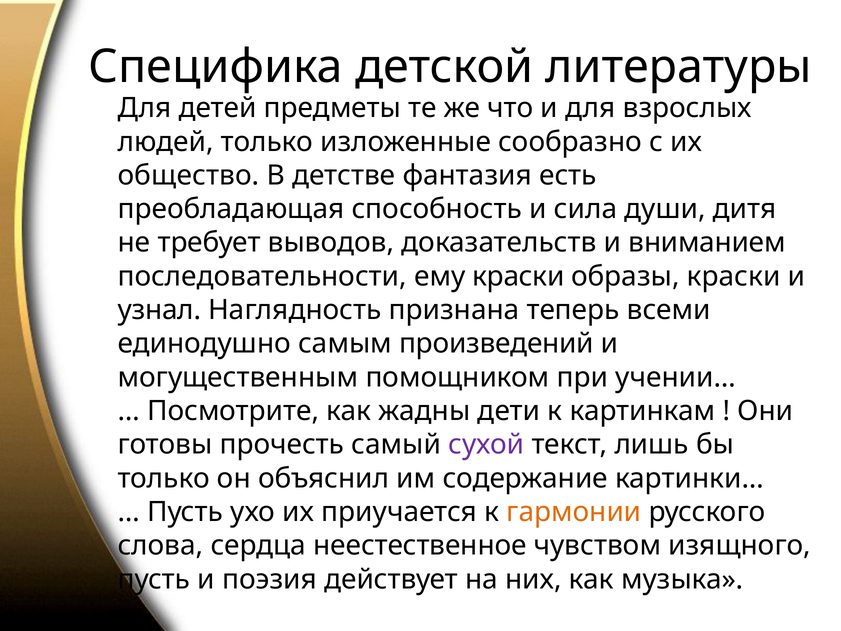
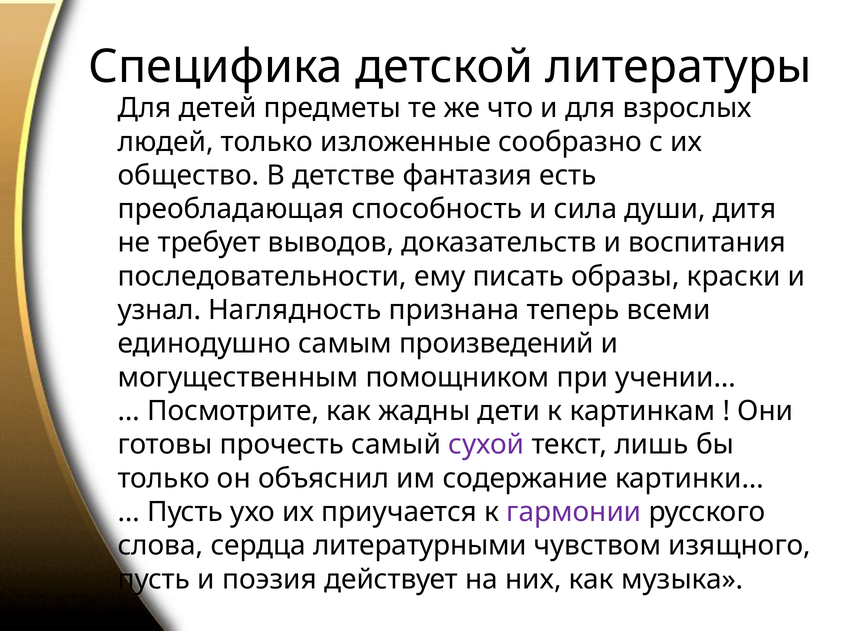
вниманием: вниманием -> воспитания (707, 243)
ему краски: краски -> писать (518, 276)
гармонии colour: orange -> purple (574, 512)
неестественное: неестественное -> литературными (420, 545)
